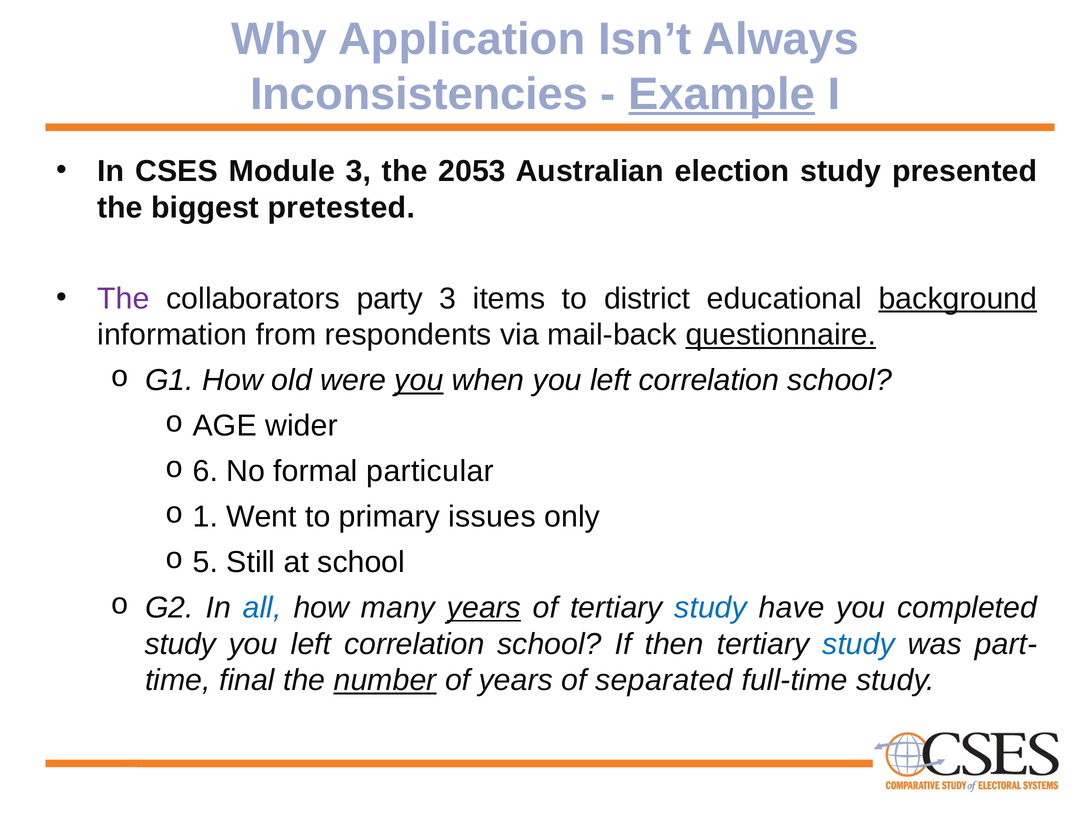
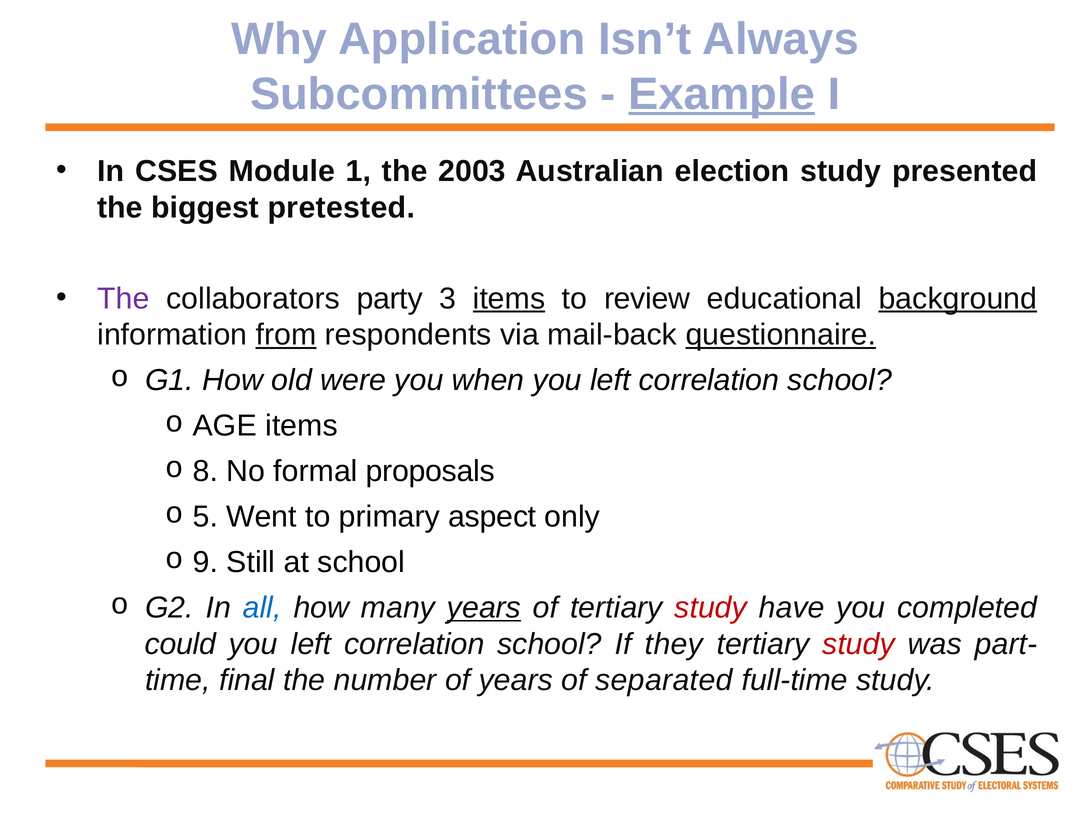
Inconsistencies: Inconsistencies -> Subcommittees (419, 94)
Module 3: 3 -> 1 (358, 171)
2053: 2053 -> 2003 (472, 171)
items underline: none -> present (509, 299)
district: district -> review (647, 299)
from underline: none -> present (286, 335)
you underline: present -> none (419, 380)
AGE wider: wider -> items (302, 426)
6: 6 -> 8 (205, 471)
particular: particular -> proposals (430, 471)
1: 1 -> 5 (205, 517)
issues: issues -> aspect (492, 517)
5: 5 -> 9 (205, 562)
study colour: blue -> red (711, 608)
study: study -> could (180, 644)
then: then -> they (674, 644)
study colour: blue -> red (859, 644)
number underline: present -> none (385, 681)
